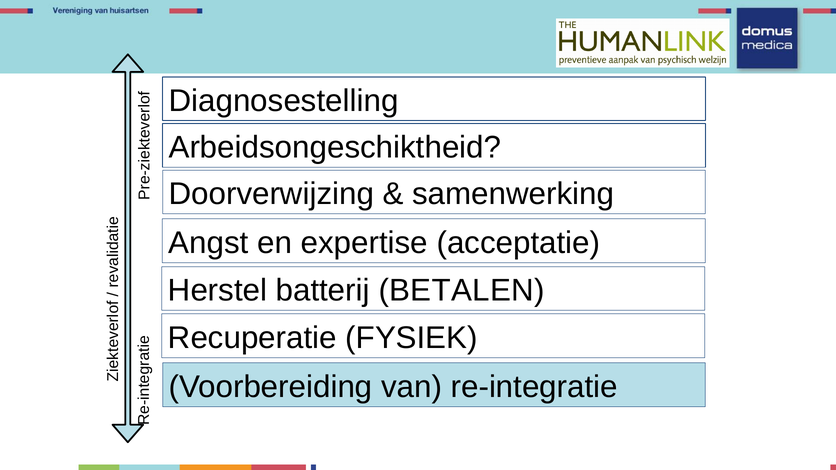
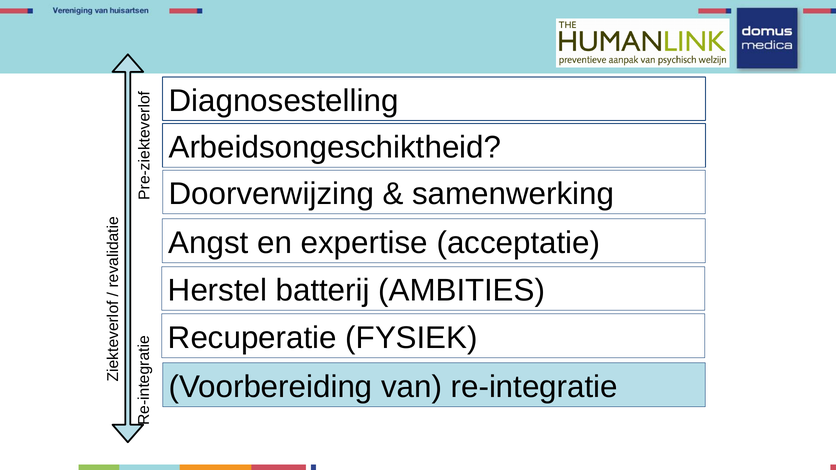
BETALEN: BETALEN -> AMBITIES (462, 291)
